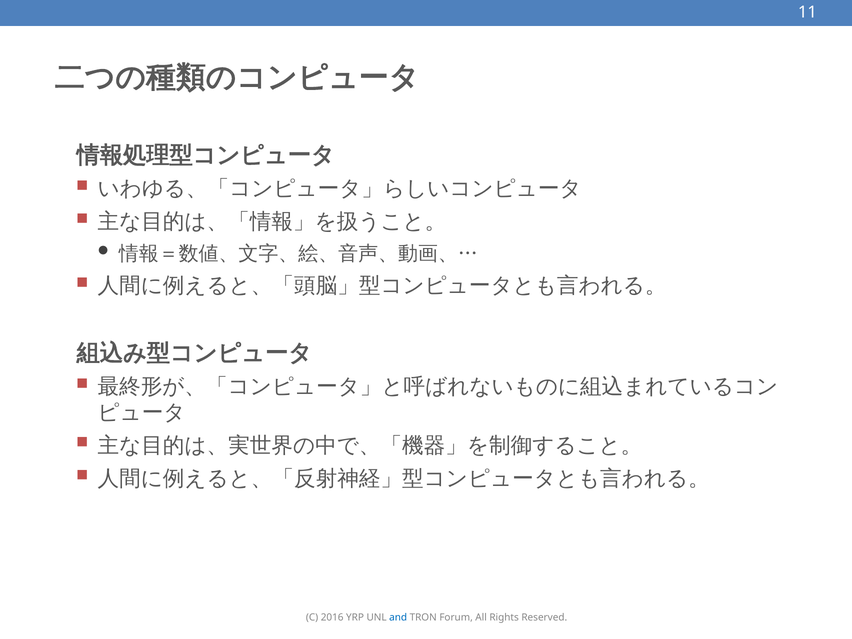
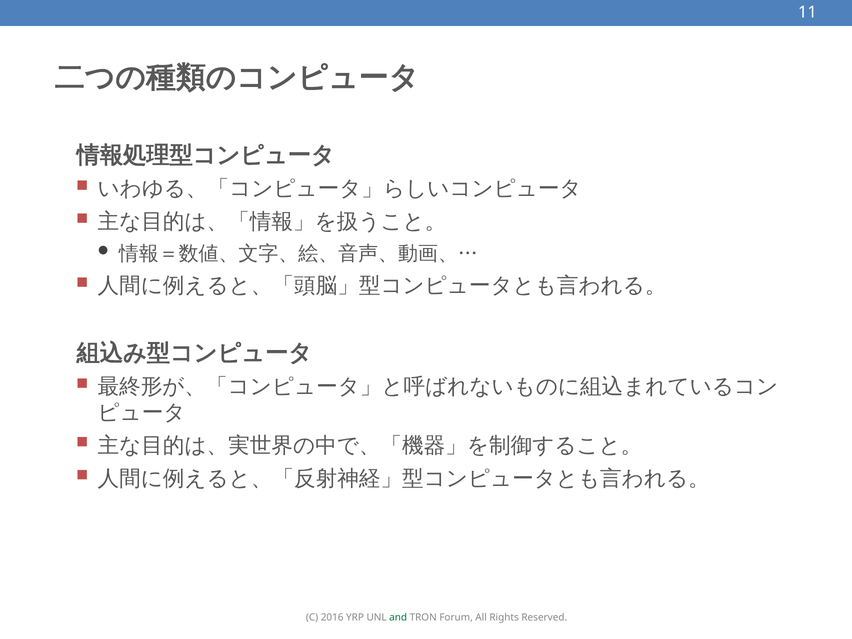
and colour: blue -> green (398, 618)
